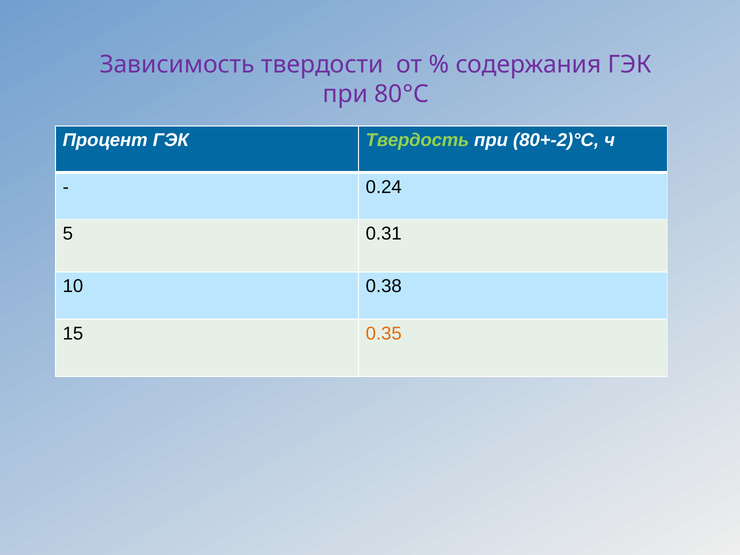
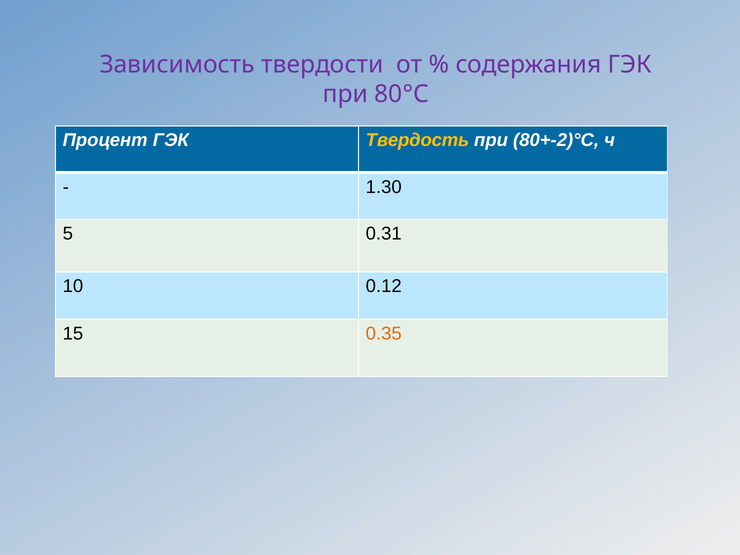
Твердость colour: light green -> yellow (417, 140)
0.24: 0.24 -> 1.30 (384, 187)
0.38: 0.38 -> 0.12 (384, 286)
